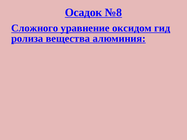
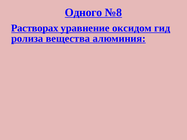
Осадок: Осадок -> Одного (83, 12)
Сложного: Сложного -> Растворах (35, 28)
